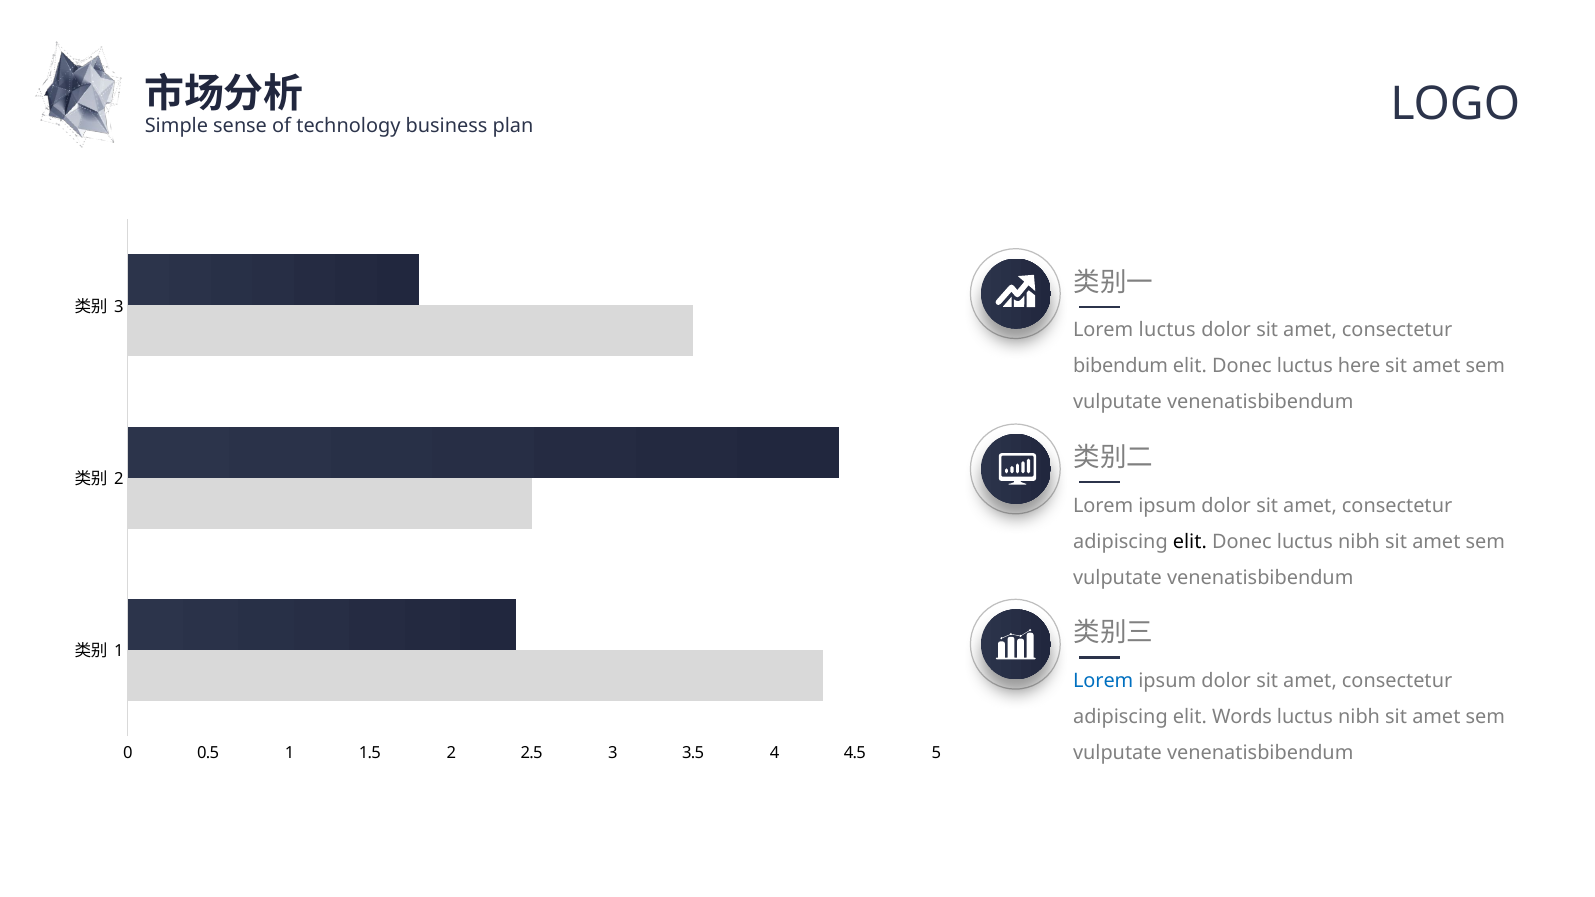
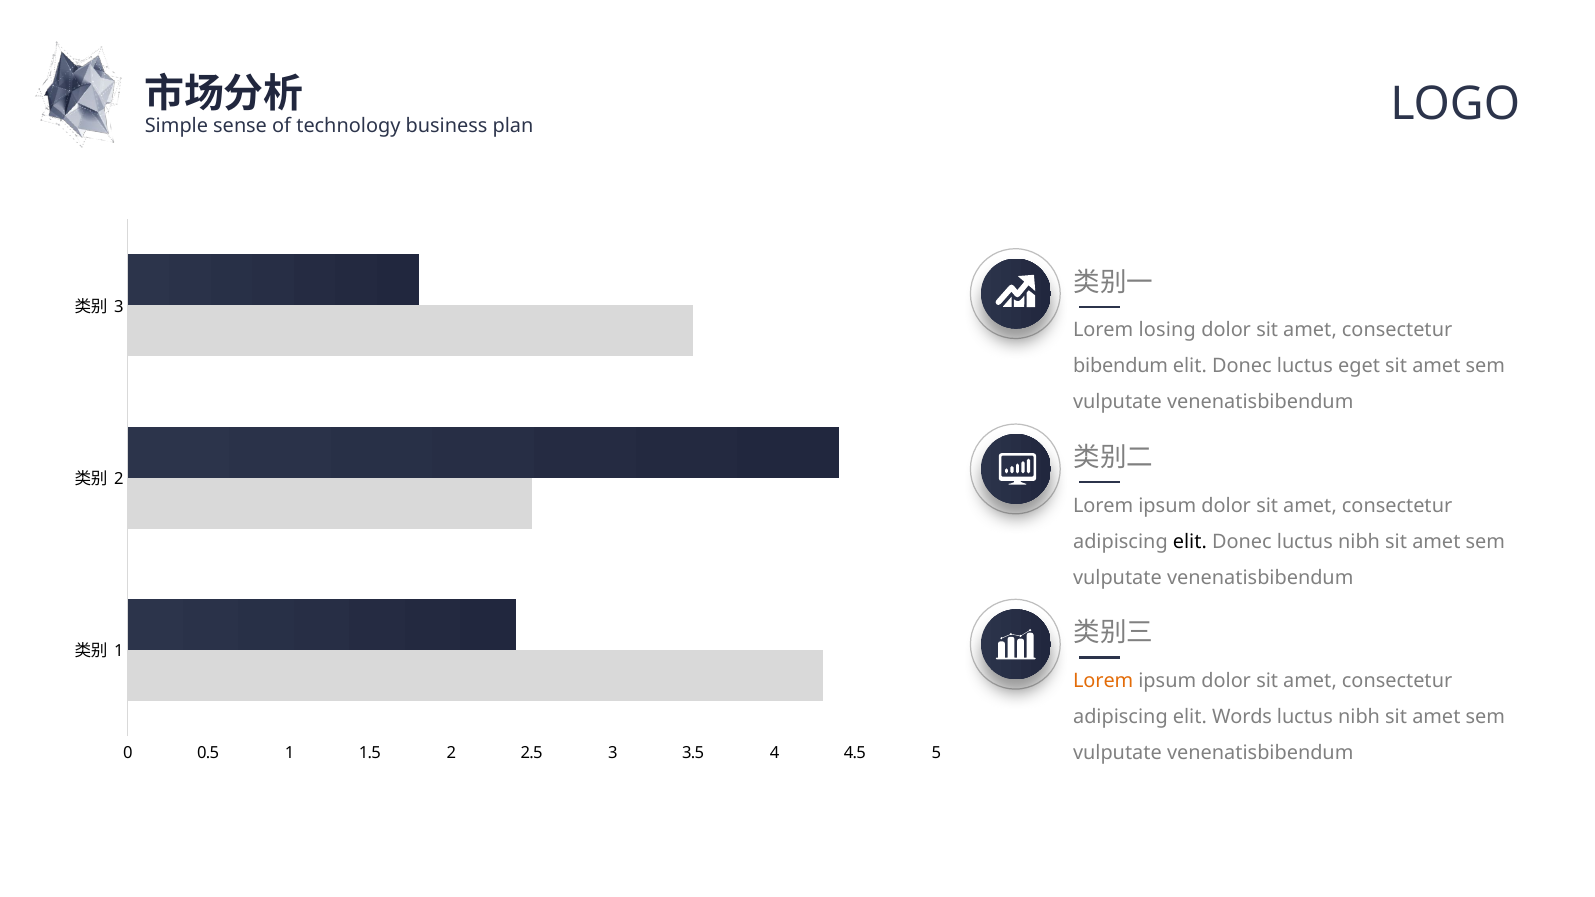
Lorem luctus: luctus -> losing (1167, 330)
here: here -> eget (1359, 366)
Lorem colour: blue -> orange (1103, 681)
